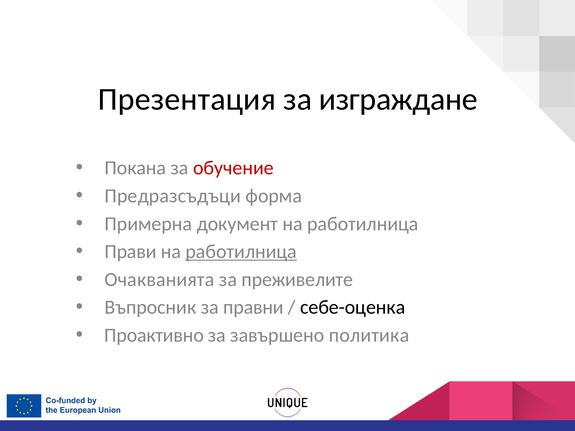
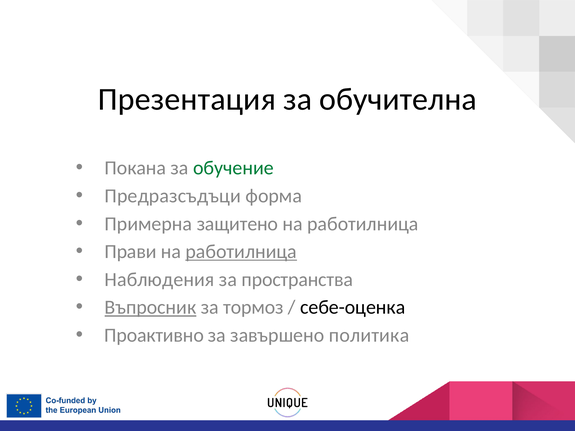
изграждане: изграждане -> обучителна (398, 99)
обучение colour: red -> green (233, 168)
документ: документ -> защитено (237, 224)
Очакванията: Очакванията -> Наблюдения (159, 280)
преживелите: преживелите -> пространства (297, 280)
Въпросник underline: none -> present (150, 308)
правни: правни -> тормоз (253, 308)
